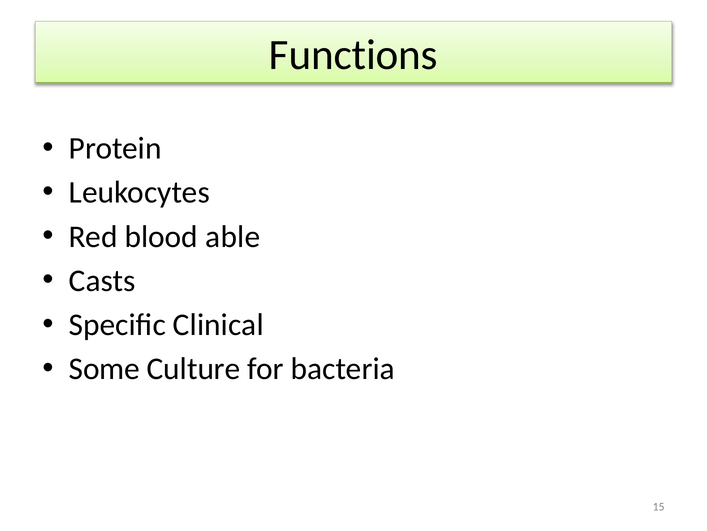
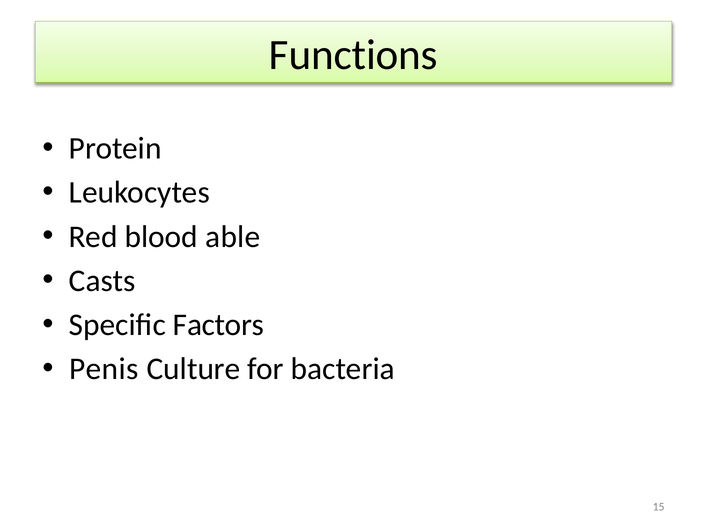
Clinical: Clinical -> Factors (219, 324)
Some: Some -> Penis (104, 368)
